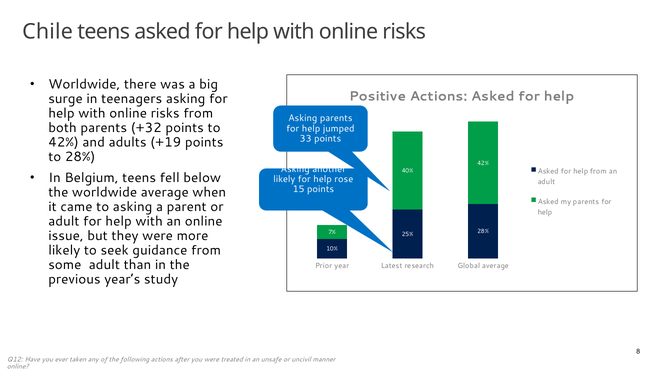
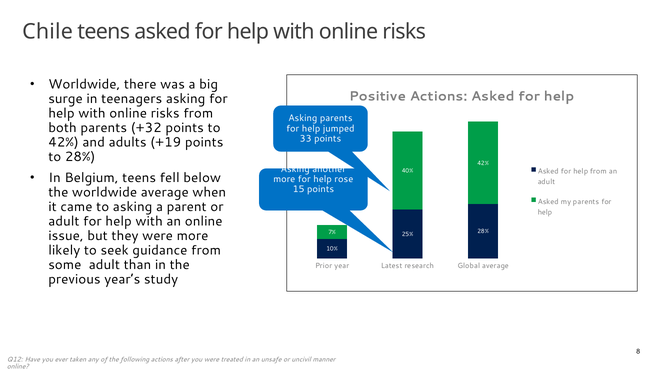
likely: likely -> more (284, 179)
